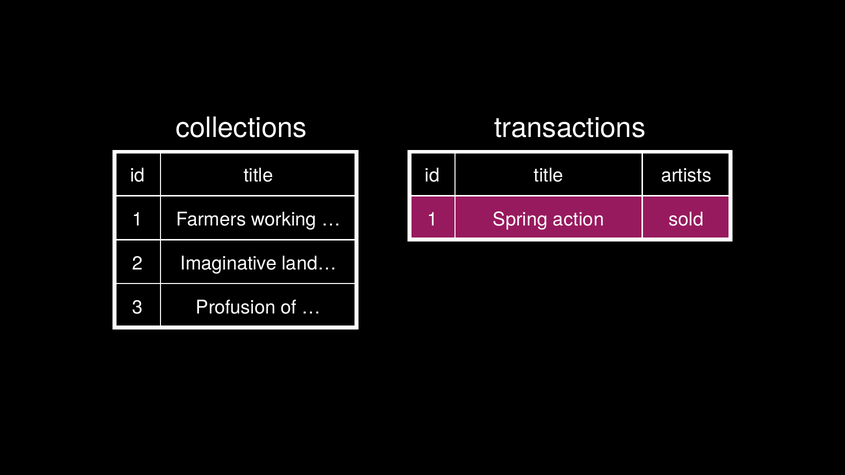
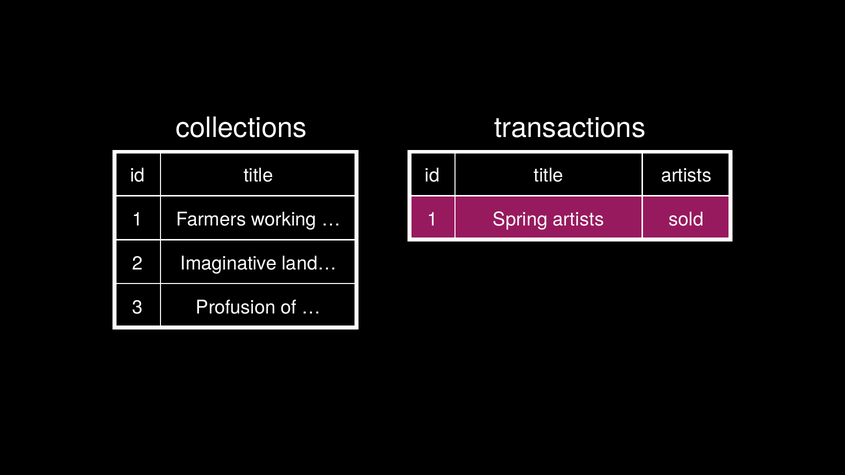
Spring action: action -> artists (578, 220)
